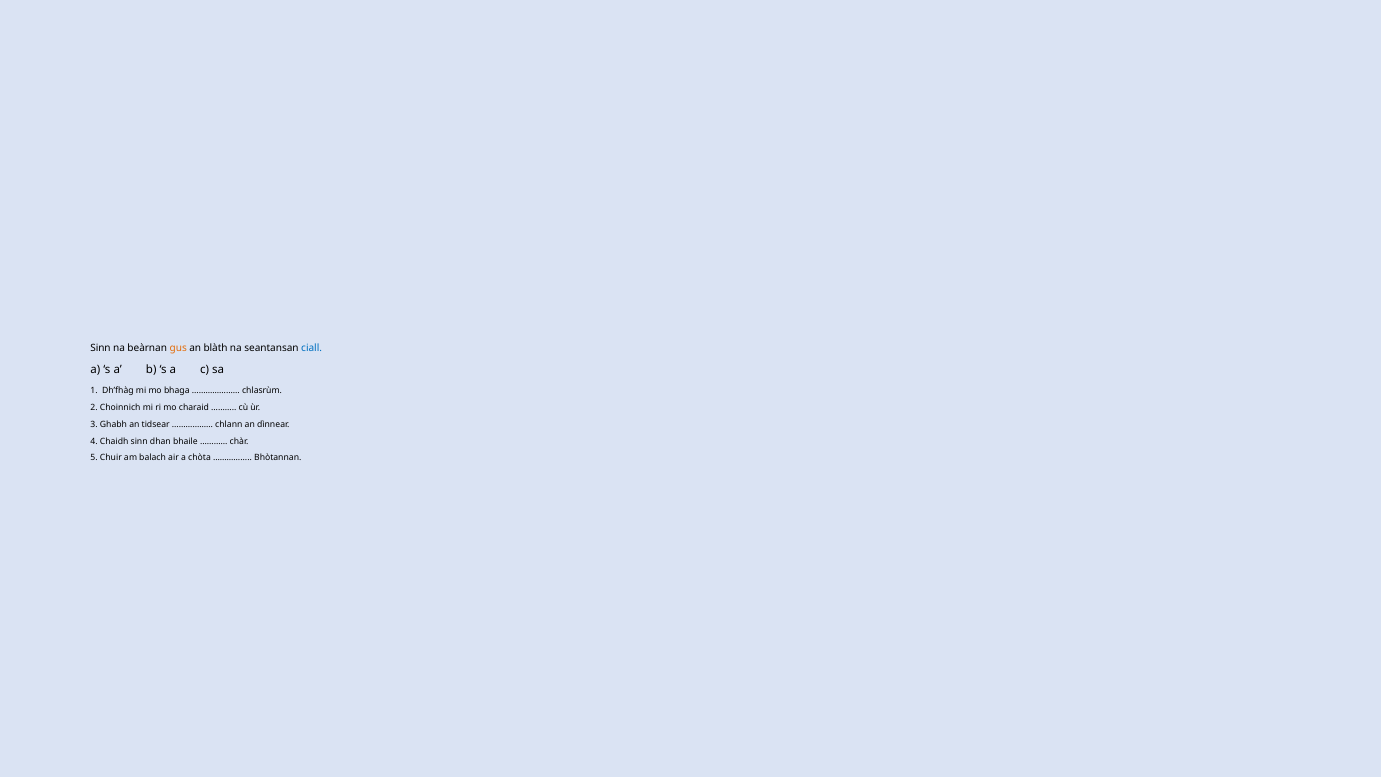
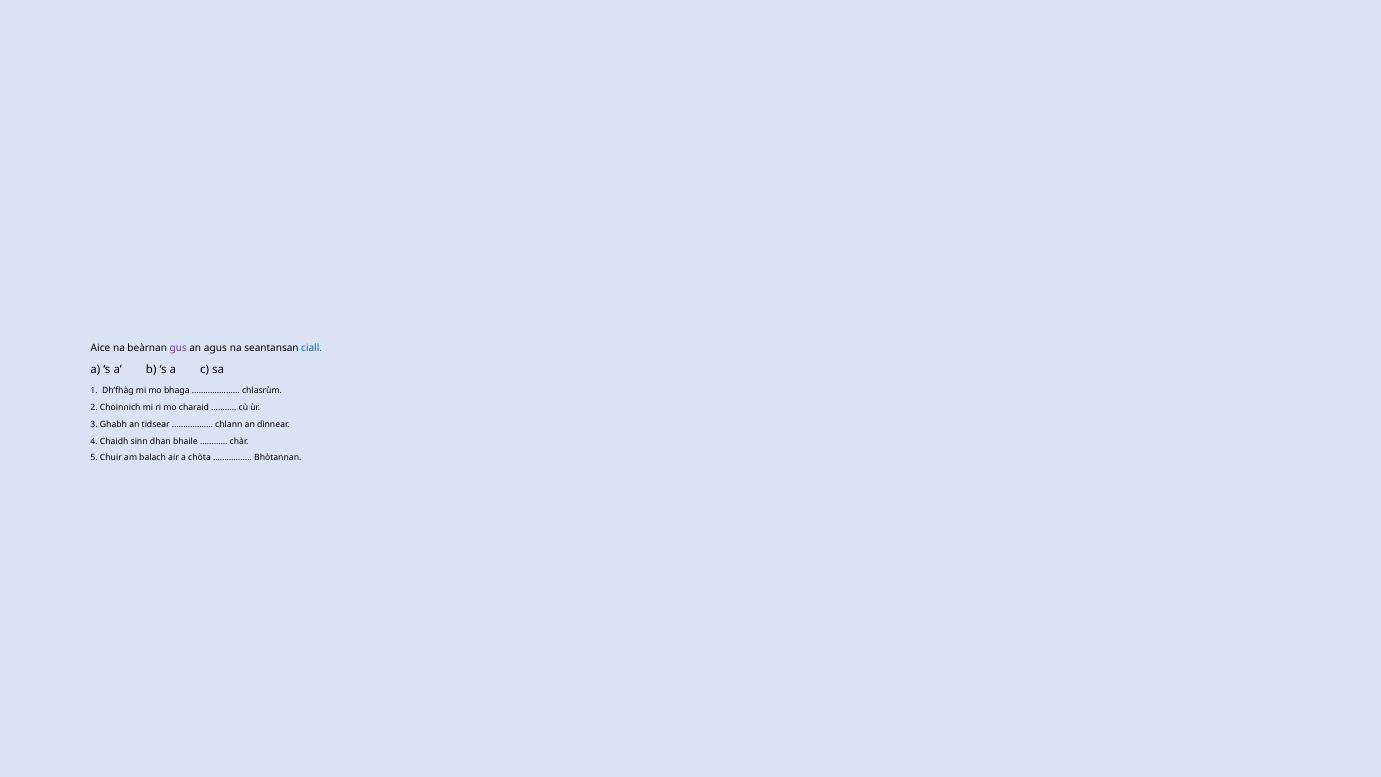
Sinn: Sinn -> Aice (100, 348)
gus colour: orange -> purple (178, 348)
blàth: blàth -> agus (215, 348)
